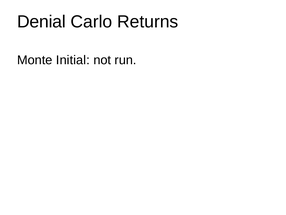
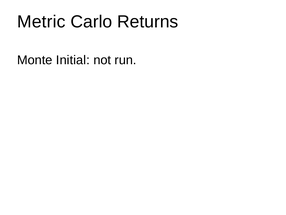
Denial: Denial -> Metric (41, 22)
